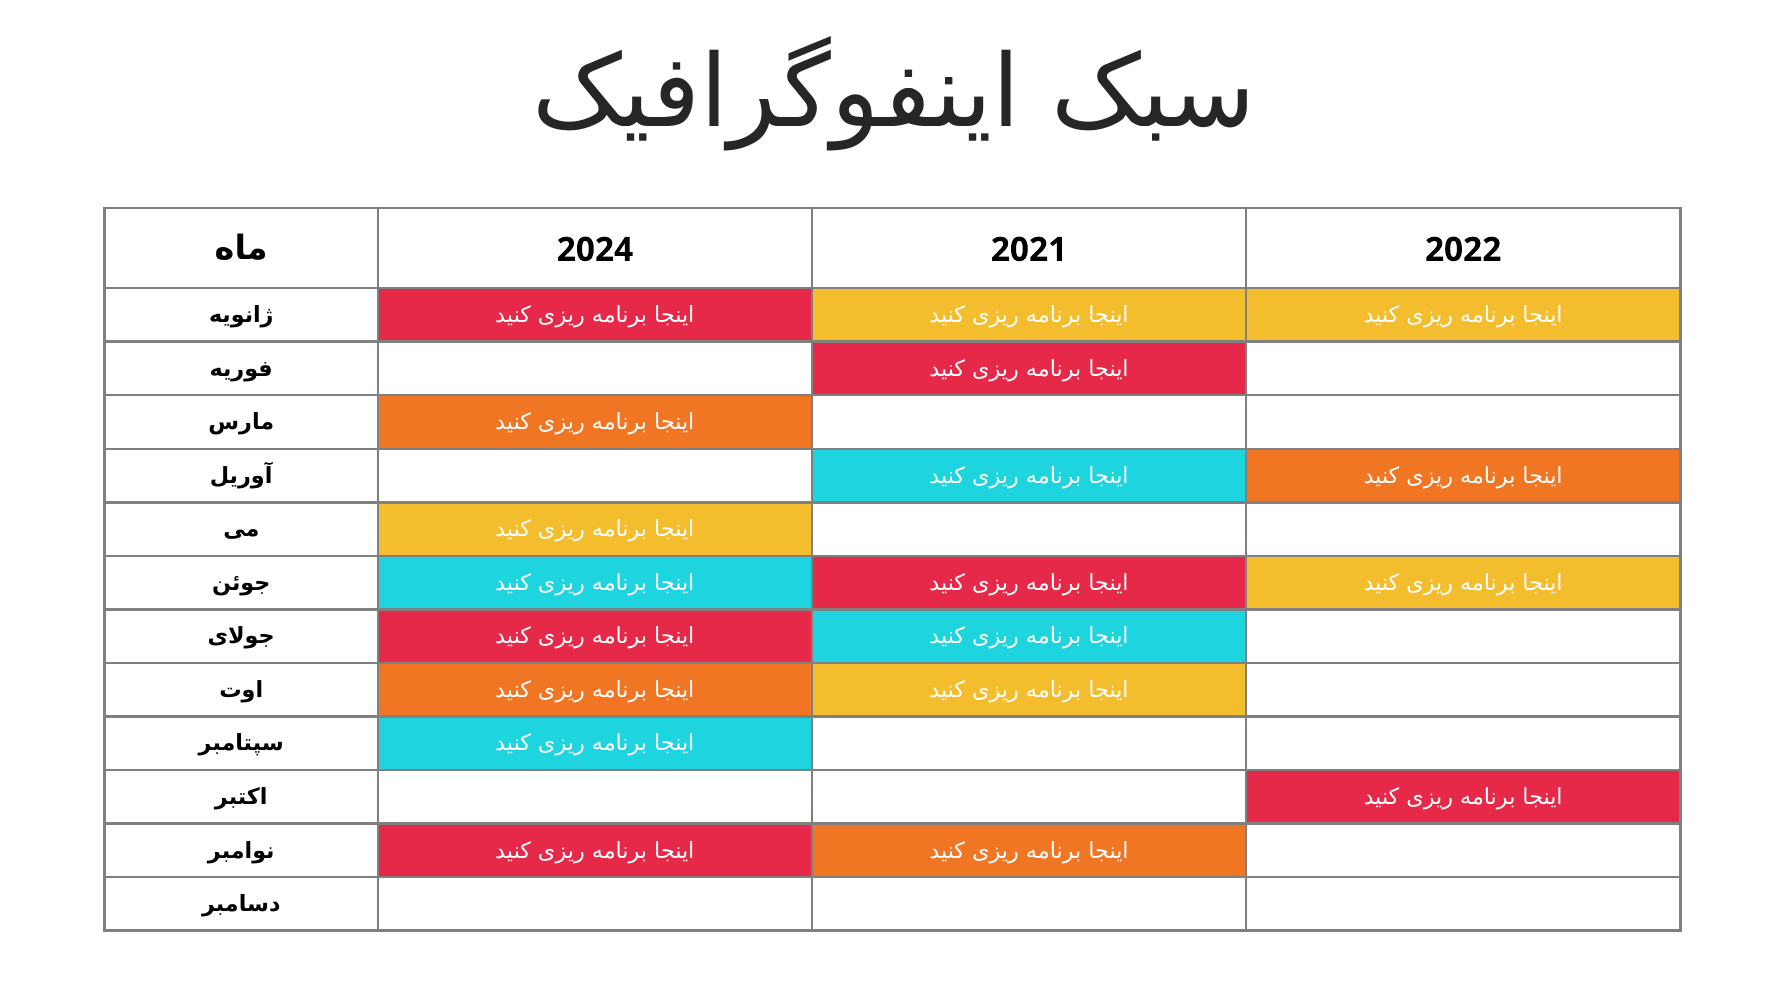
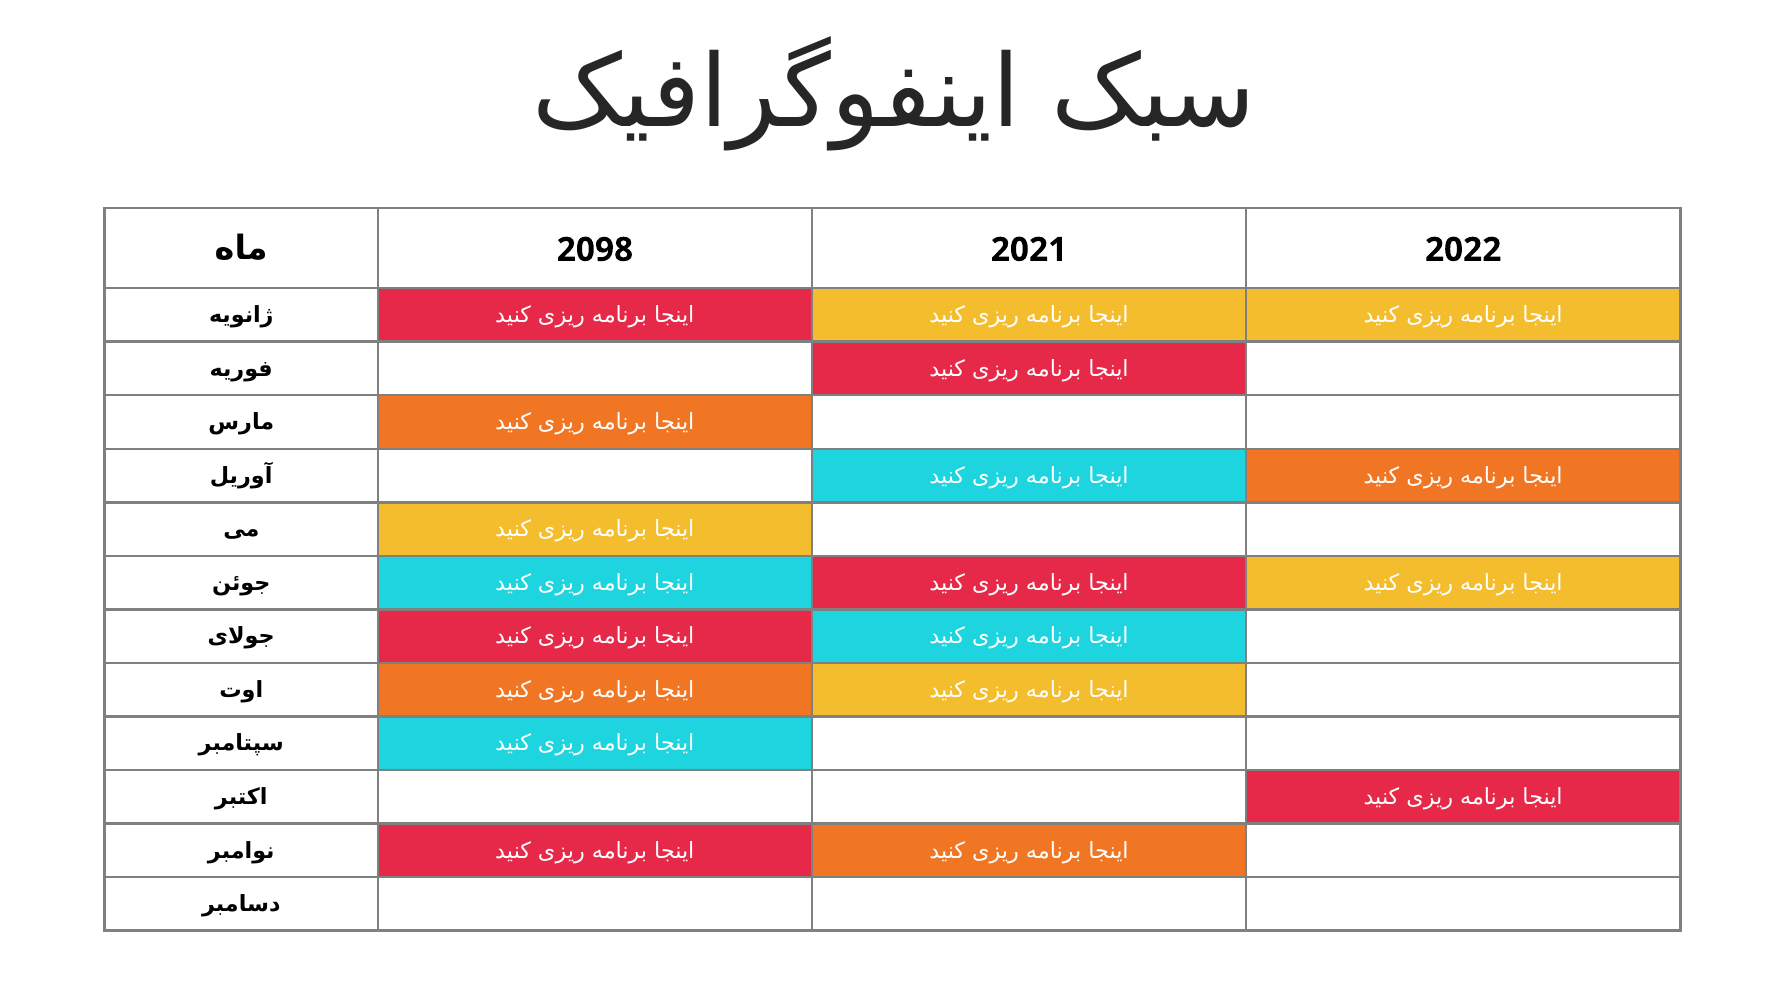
2024: 2024 -> 2098 (595, 250)
